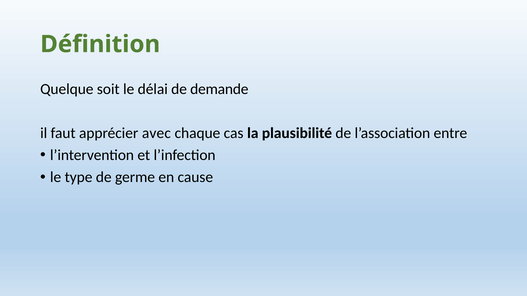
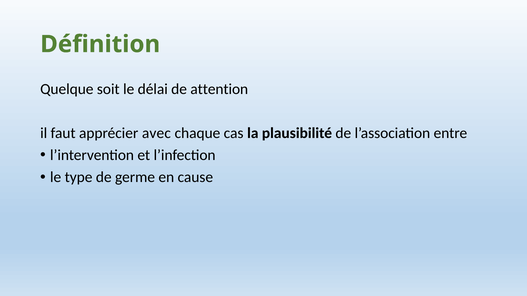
demande: demande -> attention (219, 89)
